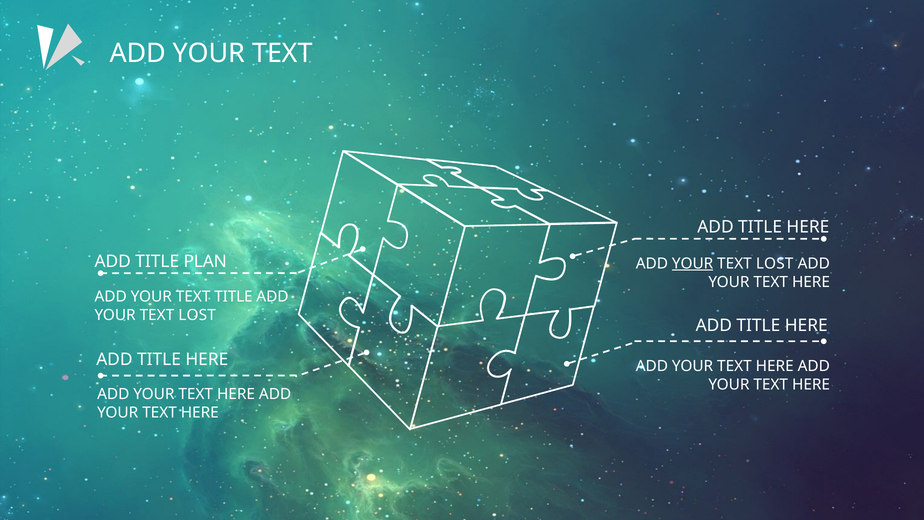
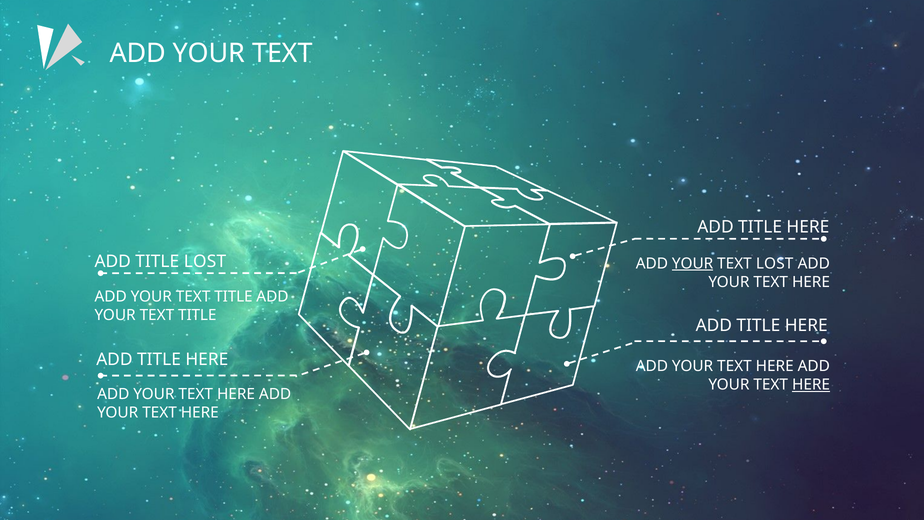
TITLE PLAN: PLAN -> LOST (205, 261)
LOST: LOST -> TITLE (197, 315)
HERE underline: none -> present (811, 385)
